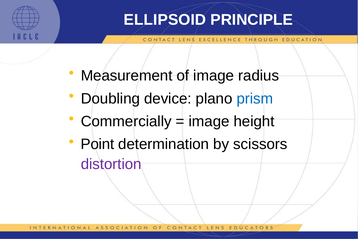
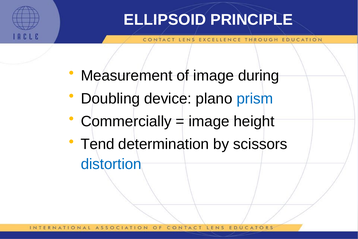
radius: radius -> during (259, 76)
Point: Point -> Tend (97, 144)
distortion colour: purple -> blue (111, 164)
